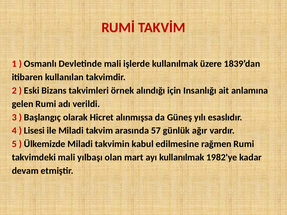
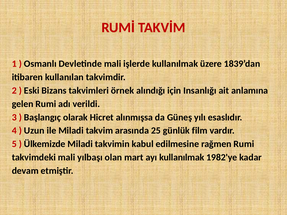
Lisesi: Lisesi -> Uzun (34, 131)
57: 57 -> 25 (156, 131)
ağır: ağır -> film (200, 131)
